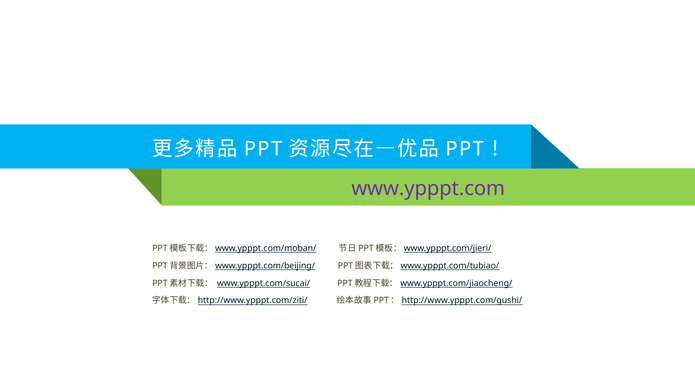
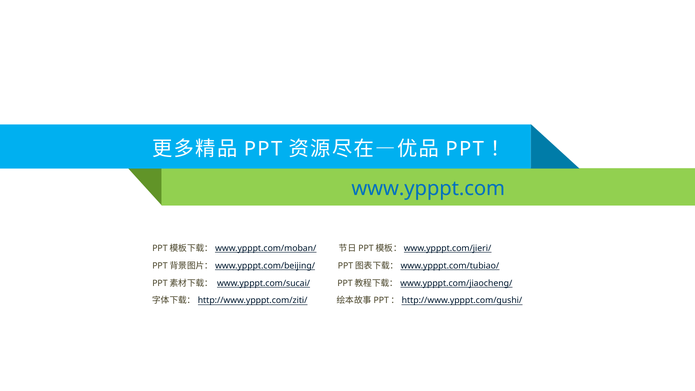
www.ypppt.com colour: purple -> blue (428, 188)
